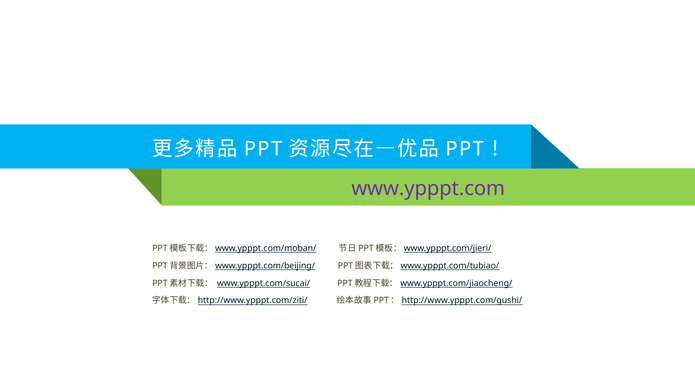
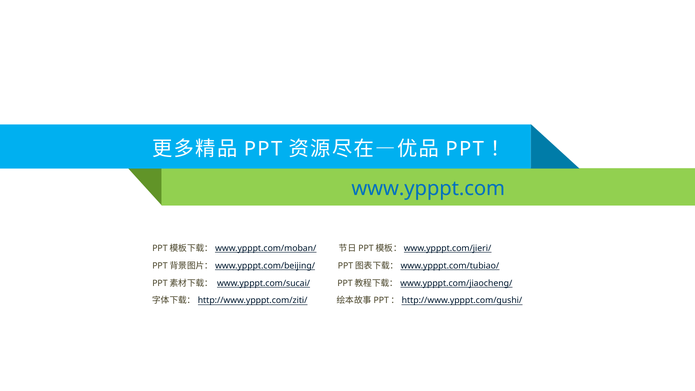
www.ypppt.com colour: purple -> blue (428, 188)
